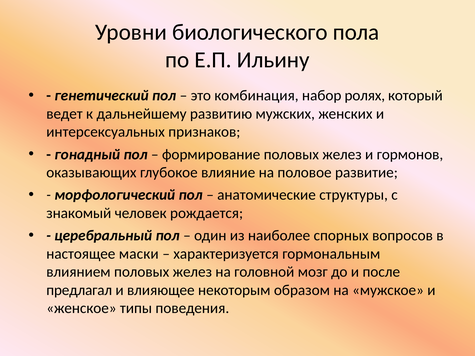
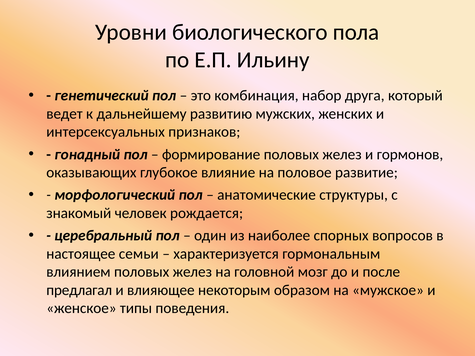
ролях: ролях -> друга (365, 96)
маски: маски -> семьи (139, 254)
